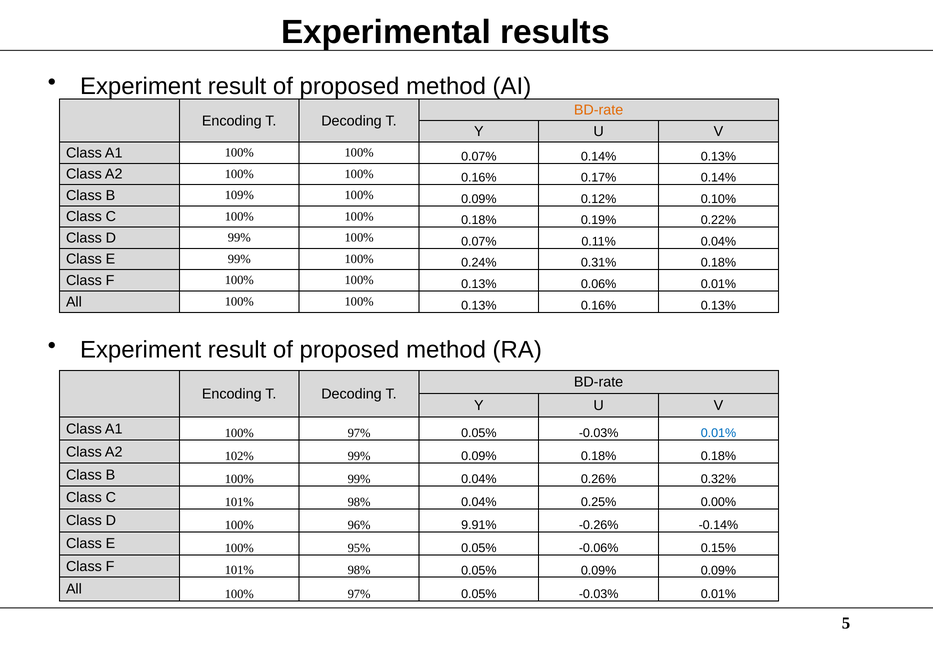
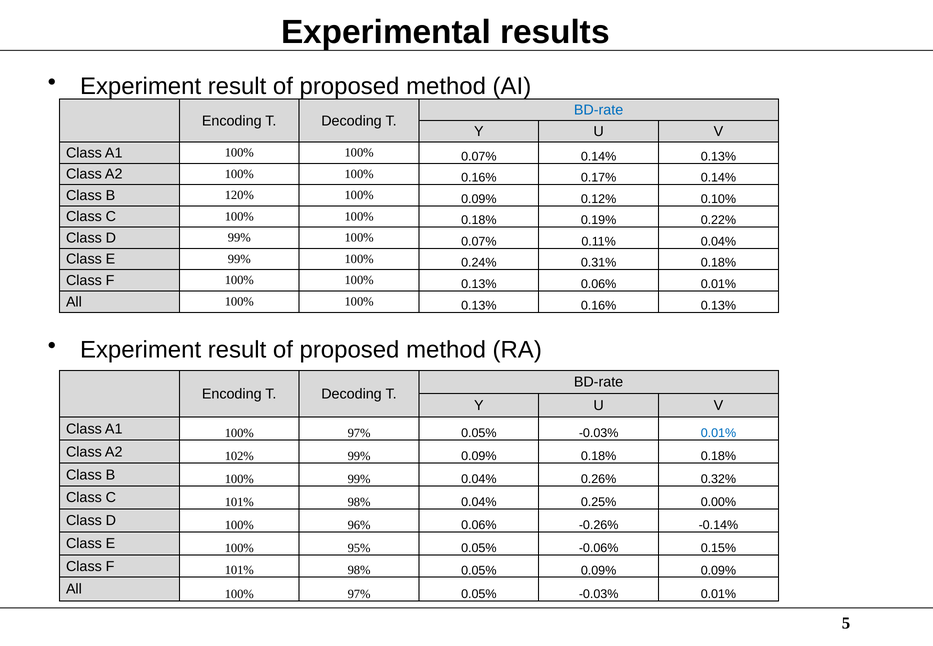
BD-rate colour: orange -> blue (599, 110)
109%: 109% -> 120% (239, 195)
96% 9.91%: 9.91% -> 0.06% (479, 525)
